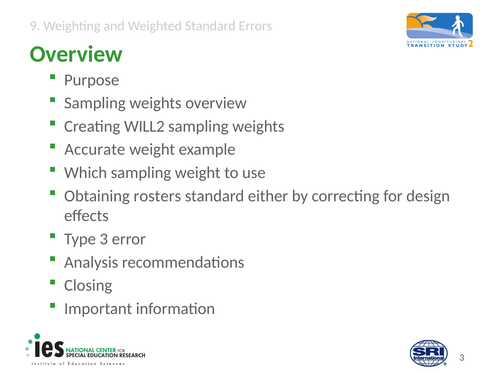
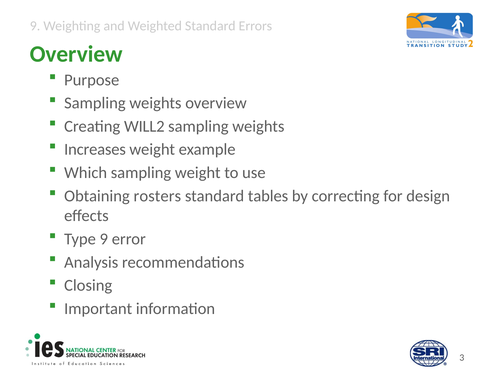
Accurate: Accurate -> Increases (95, 149)
either: either -> tables (268, 196)
Type 3: 3 -> 9 (104, 239)
